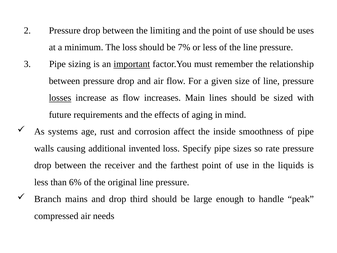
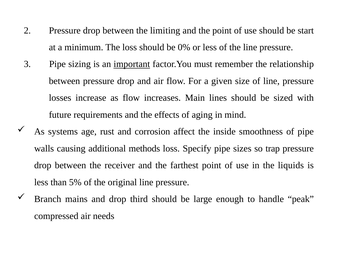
uses: uses -> start (306, 30)
7%: 7% -> 0% (184, 47)
losses underline: present -> none (60, 98)
invented: invented -> methods (144, 148)
rate: rate -> trap (273, 148)
6%: 6% -> 5% (75, 182)
